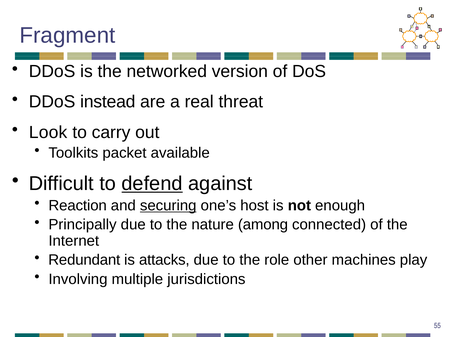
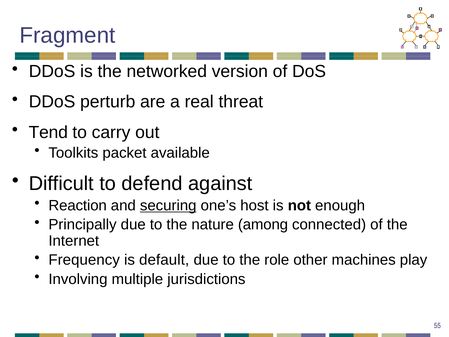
instead: instead -> perturb (108, 102)
Look: Look -> Tend (48, 132)
defend underline: present -> none (152, 183)
Redundant: Redundant -> Frequency (84, 260)
attacks: attacks -> default (164, 260)
